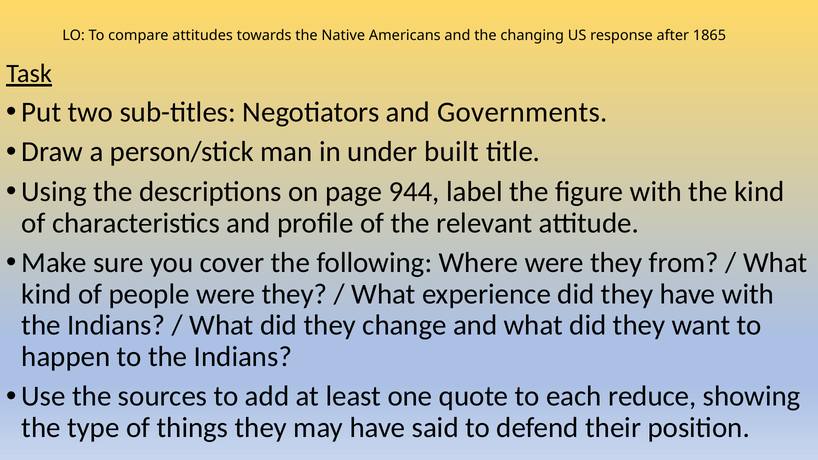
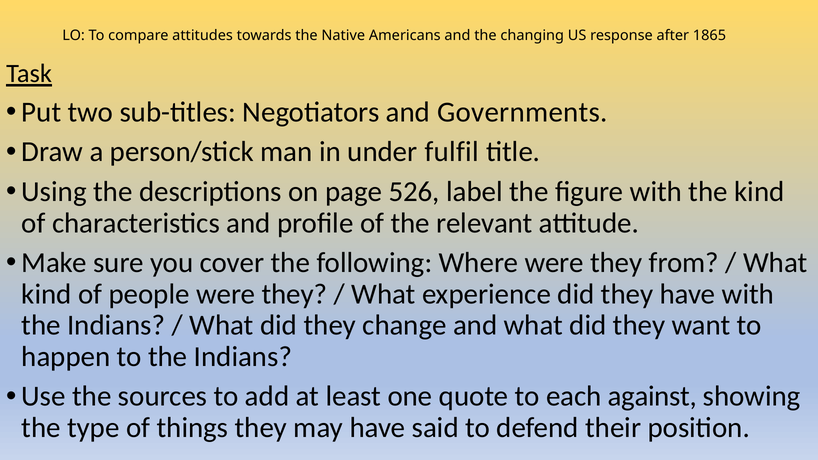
built: built -> fulfil (452, 152)
944: 944 -> 526 (414, 192)
reduce: reduce -> against (652, 397)
